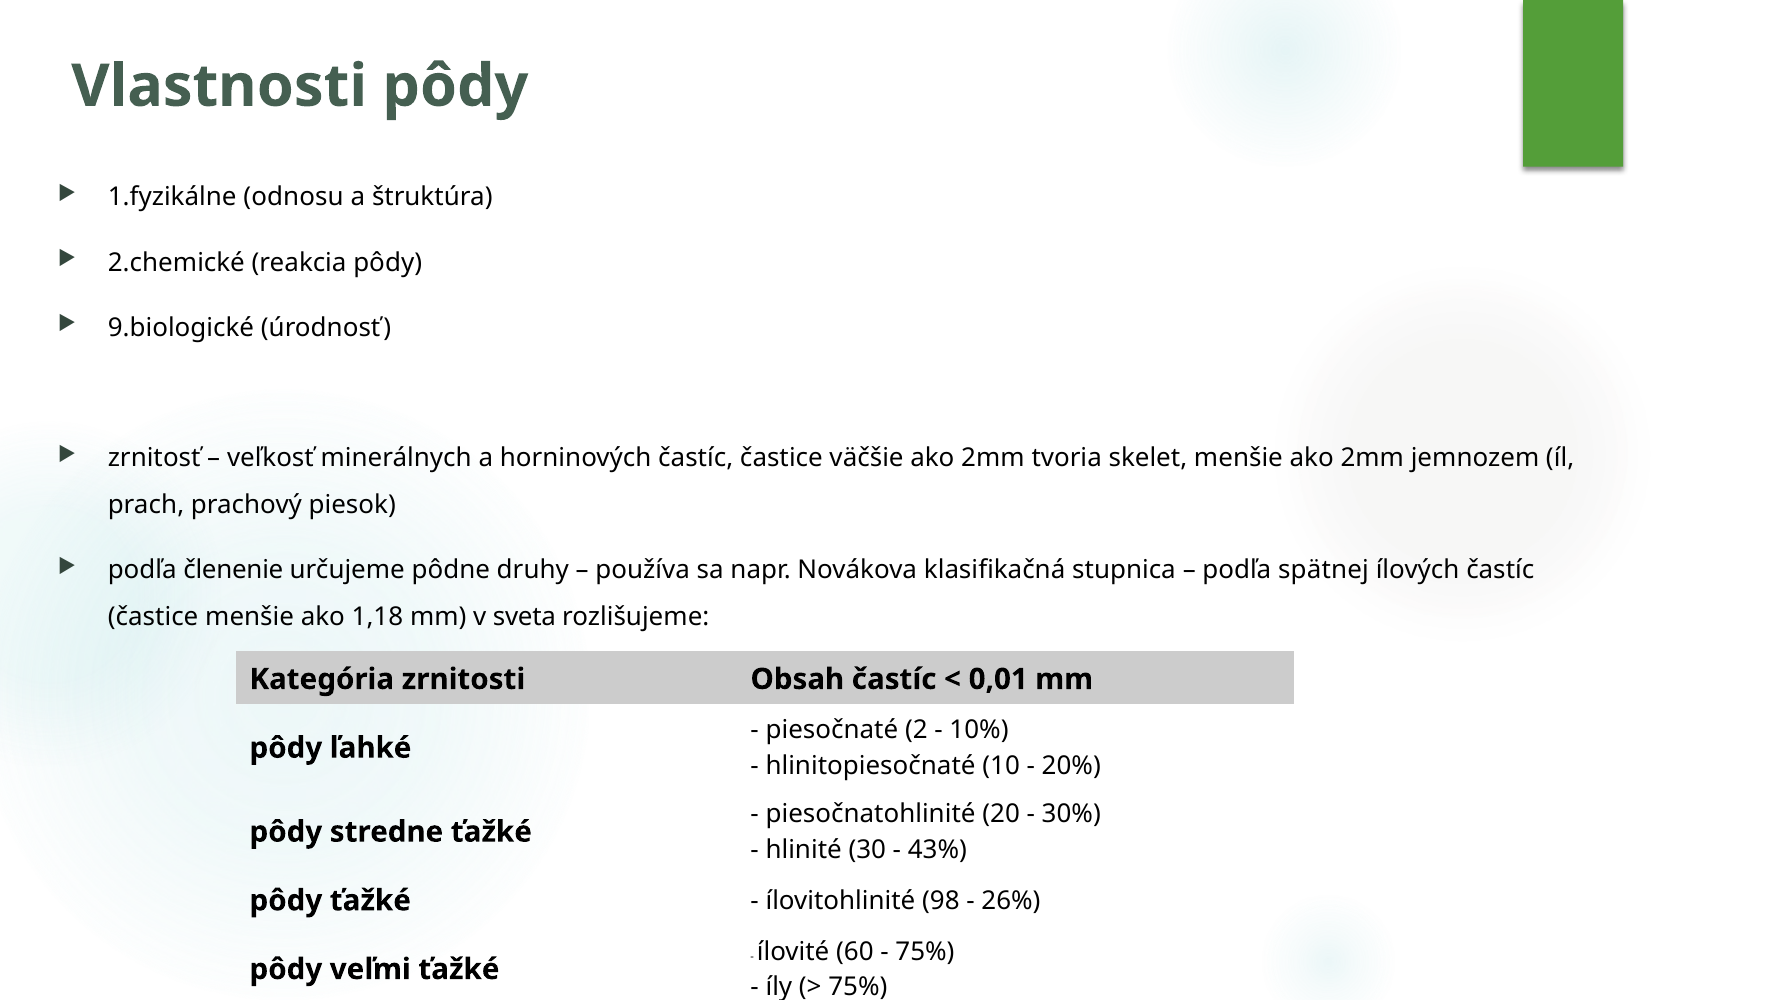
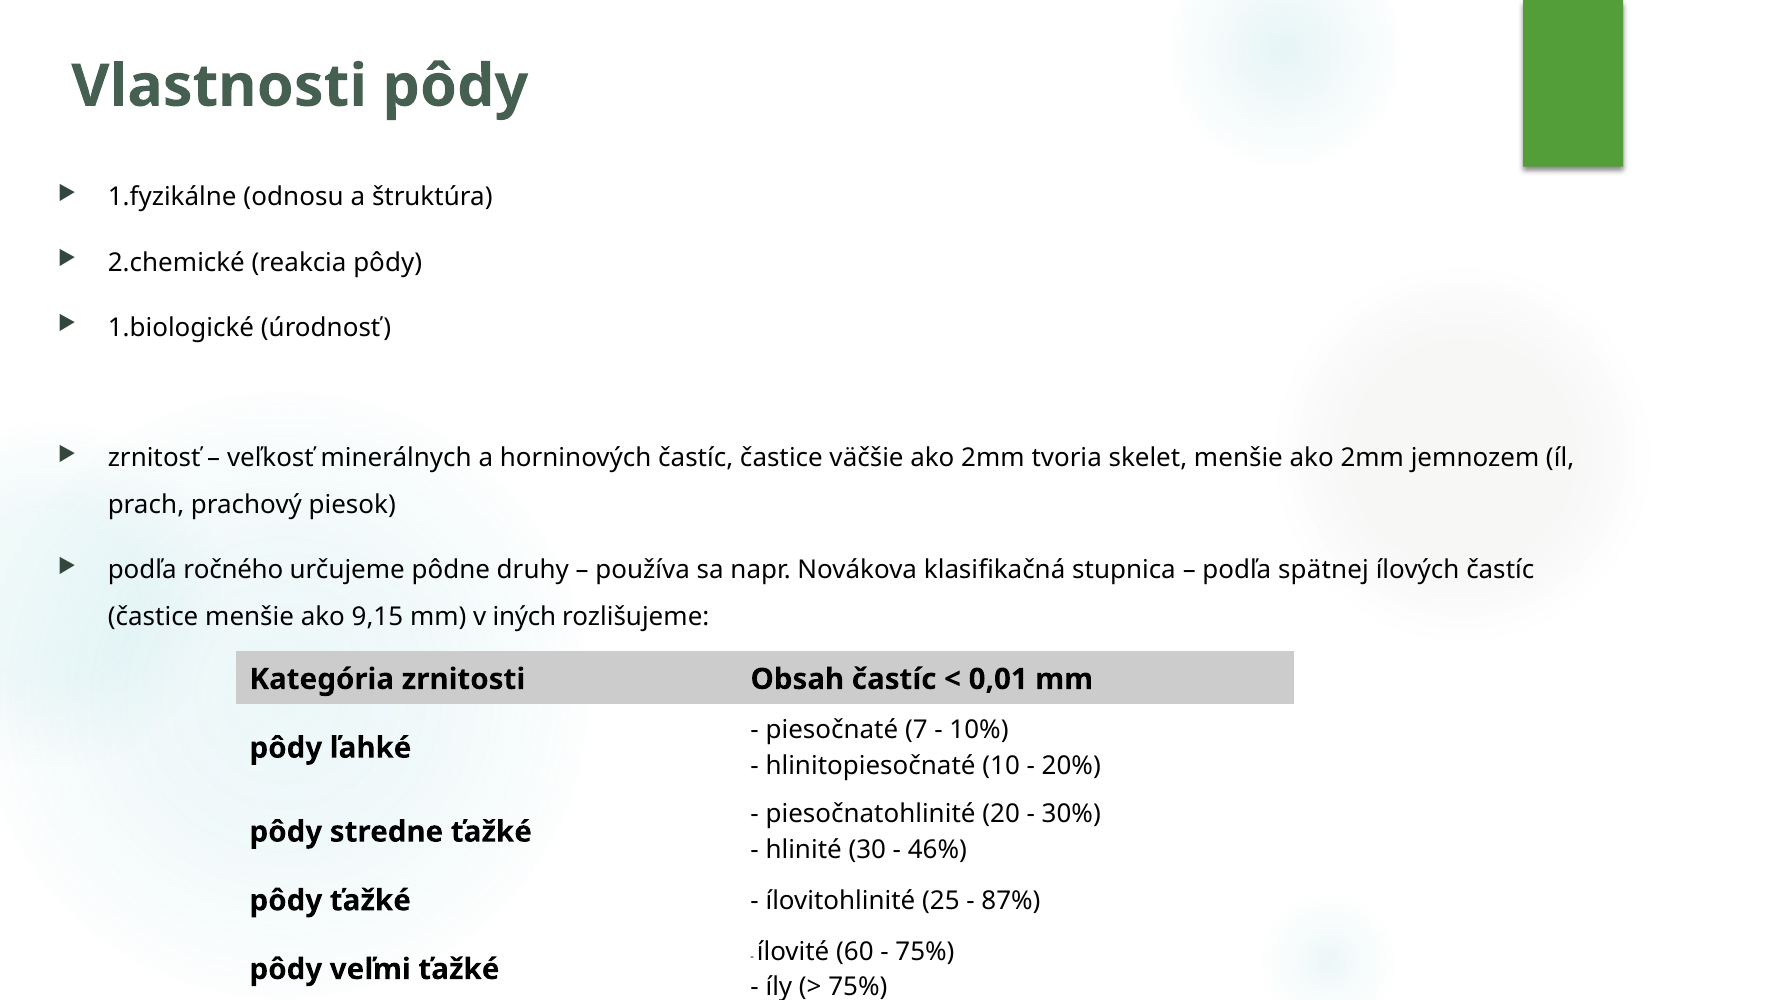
9.biologické: 9.biologické -> 1.biologické (181, 328)
členenie: členenie -> ročného (233, 570)
1,18: 1,18 -> 9,15 (377, 617)
sveta: sveta -> iných (524, 617)
2: 2 -> 7 (916, 731)
43%: 43% -> 46% (937, 850)
98: 98 -> 25 (941, 901)
26%: 26% -> 87% (1011, 901)
